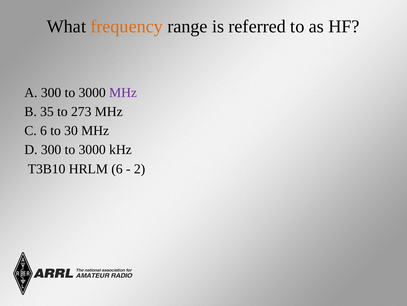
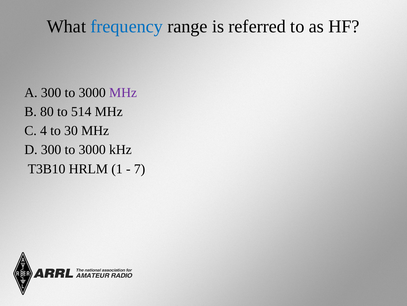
frequency colour: orange -> blue (127, 26)
35: 35 -> 80 (47, 111)
273: 273 -> 514 (81, 111)
C 6: 6 -> 4 (44, 130)
HRLM 6: 6 -> 1 (117, 168)
2: 2 -> 7 (140, 168)
